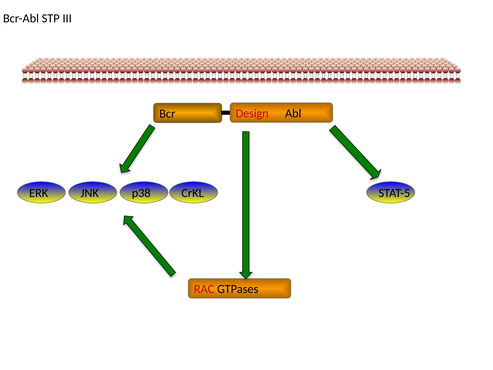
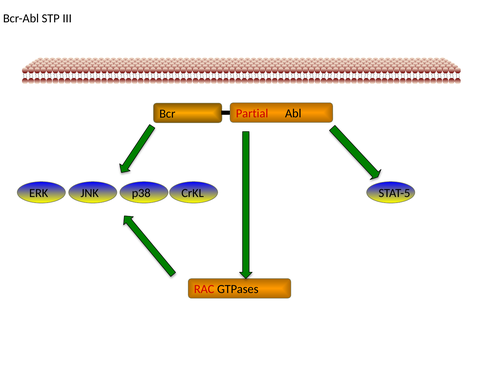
Design: Design -> Partial (252, 113)
